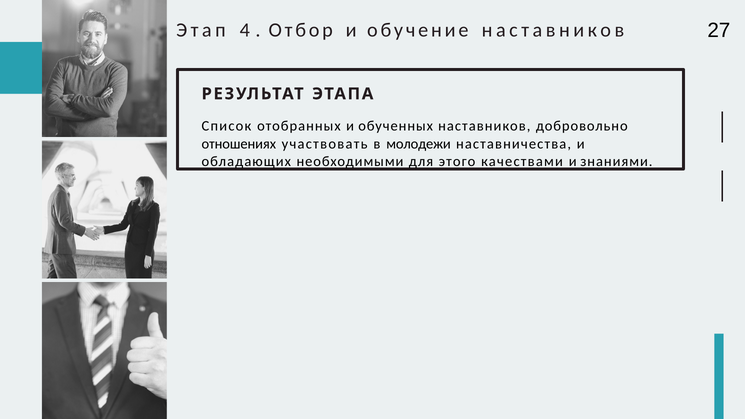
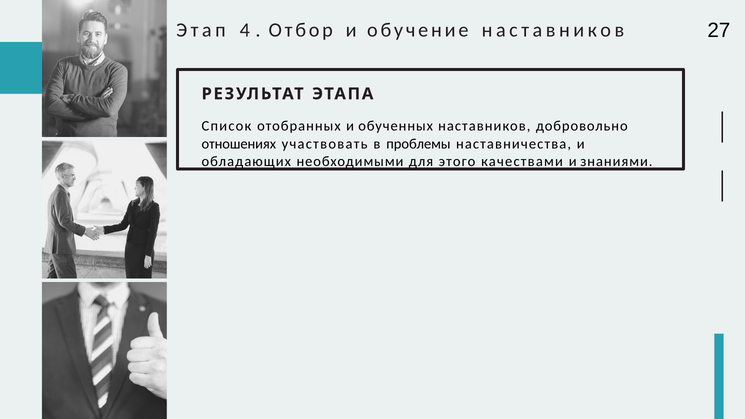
молодежи: молодежи -> проблемы (418, 144)
